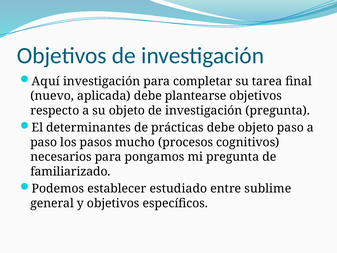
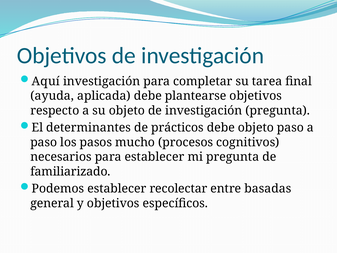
nuevo: nuevo -> ayuda (52, 96)
prácticas: prácticas -> prácticos (177, 127)
para pongamos: pongamos -> establecer (154, 157)
estudiado: estudiado -> recolectar (178, 188)
sublime: sublime -> basadas (268, 188)
